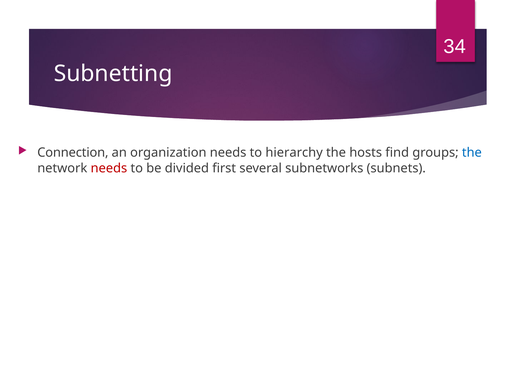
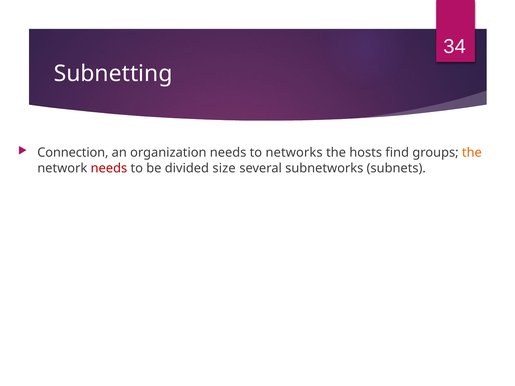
hierarchy: hierarchy -> networks (294, 153)
the colour: blue -> orange (472, 153)
first: first -> size (224, 168)
